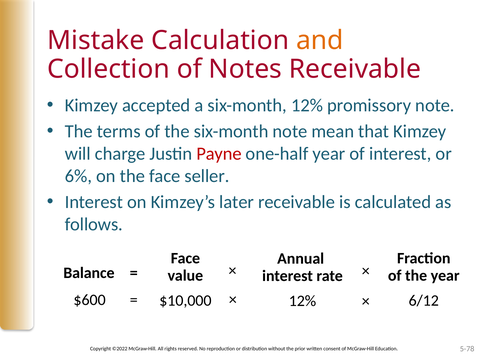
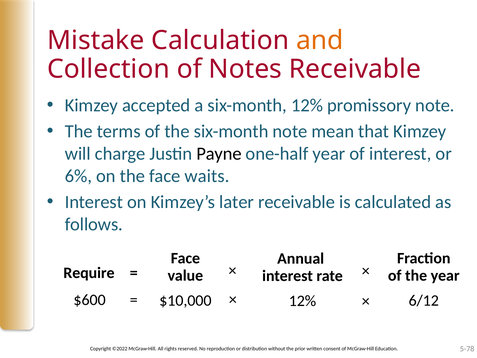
Payne colour: red -> black (219, 154)
seller: seller -> waits (207, 176)
Balance: Balance -> Require (89, 273)
